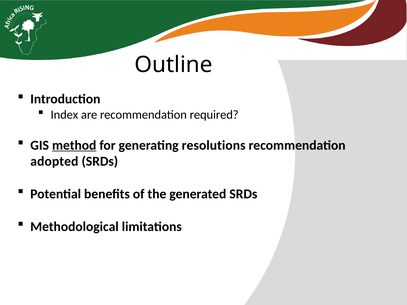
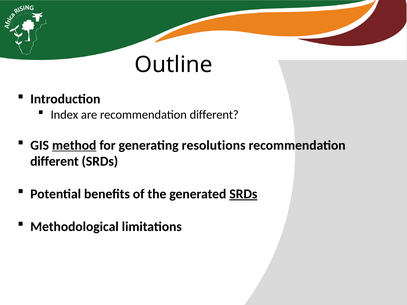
are recommendation required: required -> different (214, 115)
adopted: adopted -> different (54, 162)
SRDs underline: none -> present (243, 194)
